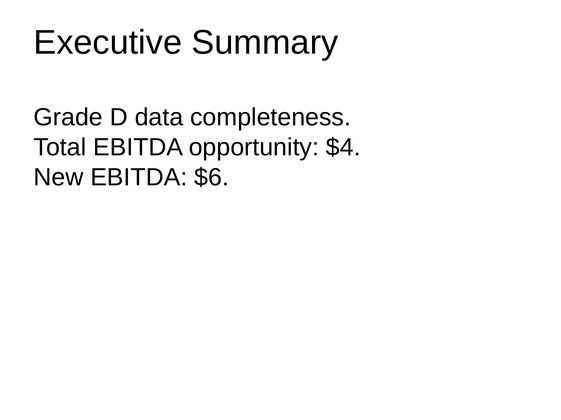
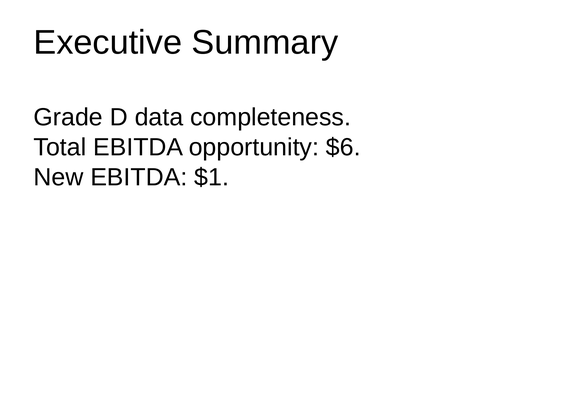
$4: $4 -> $6 (343, 148)
$6: $6 -> $1 (212, 177)
